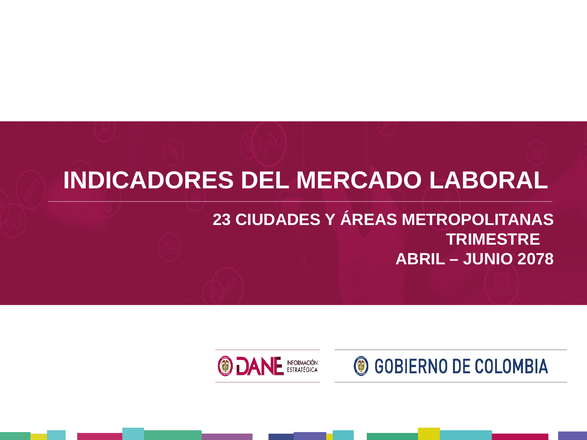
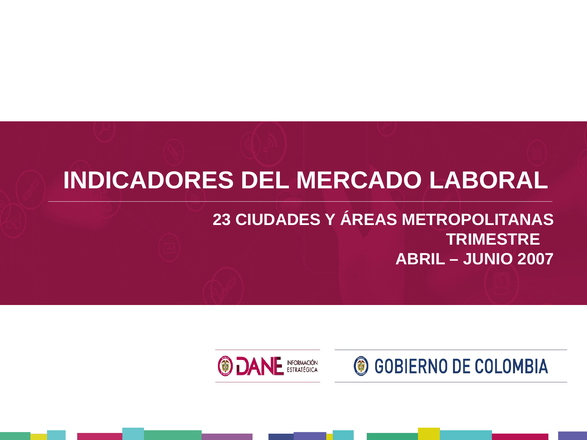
2078: 2078 -> 2007 (536, 259)
